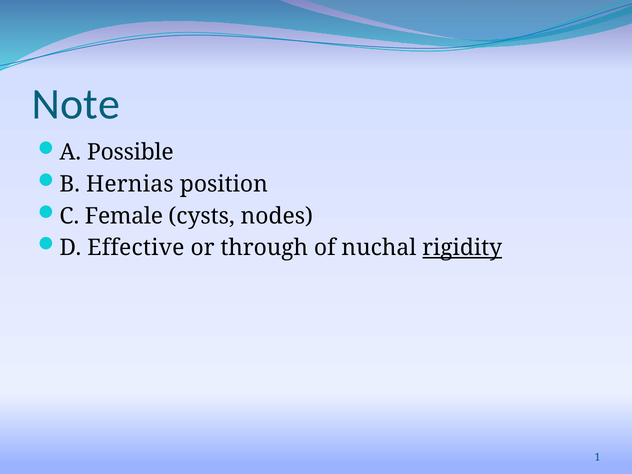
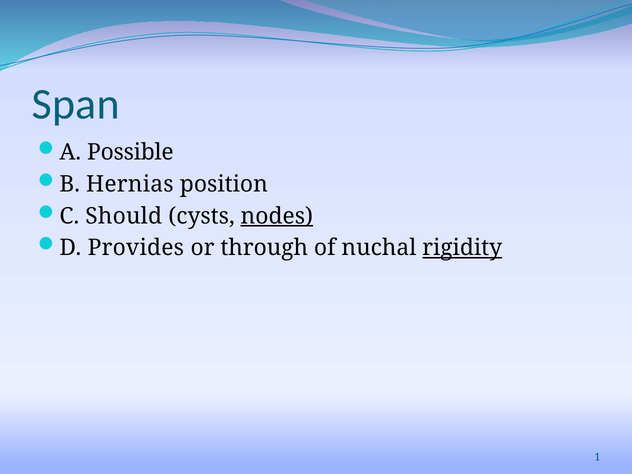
Note: Note -> Span (76, 104)
Female: Female -> Should (124, 216)
nodes underline: none -> present (277, 216)
Effective: Effective -> Provides (136, 248)
